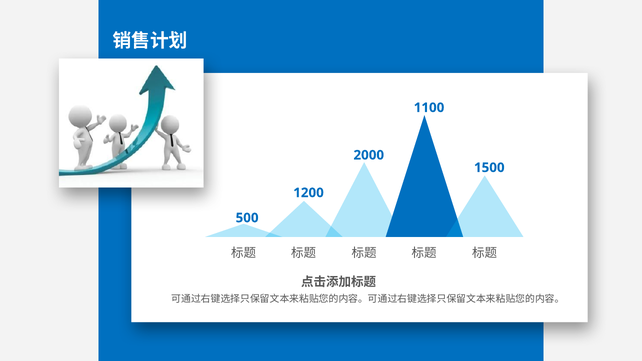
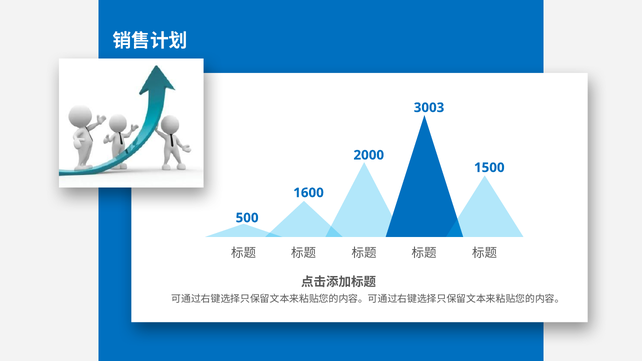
1100: 1100 -> 3003 (429, 108)
1200: 1200 -> 1600 (309, 193)
